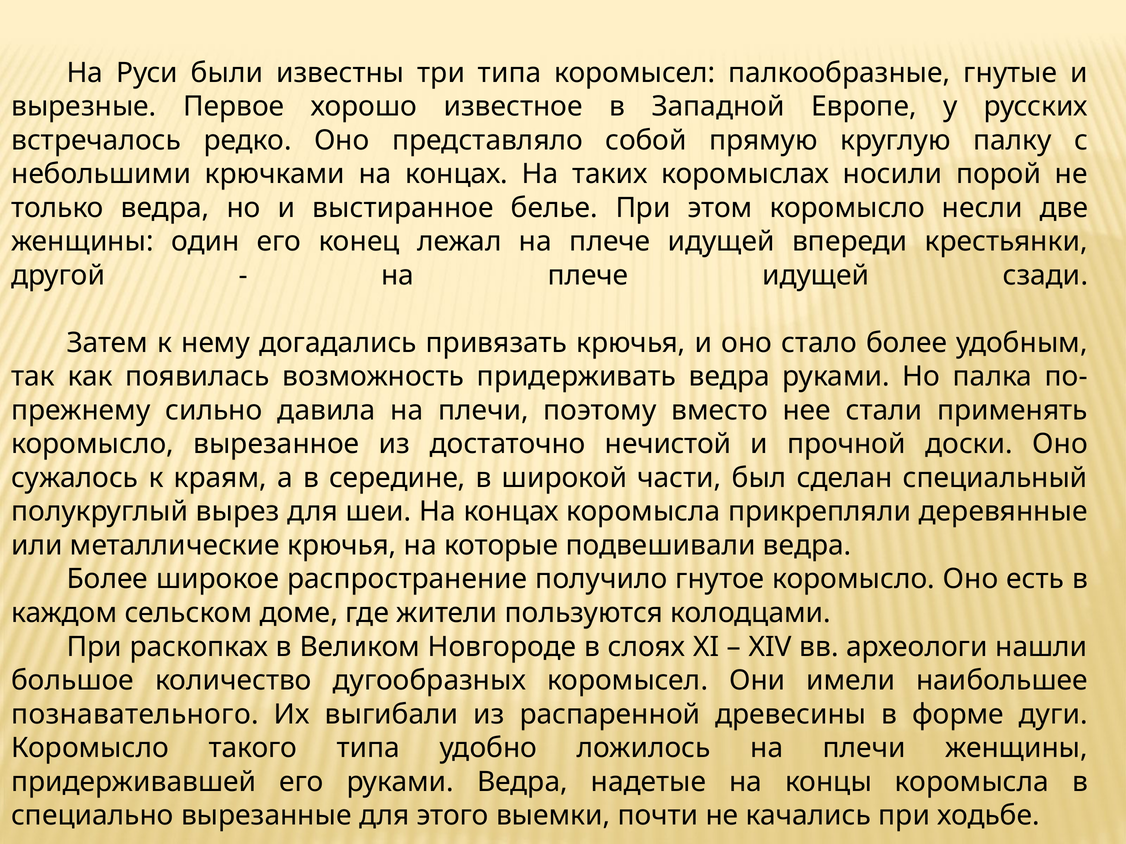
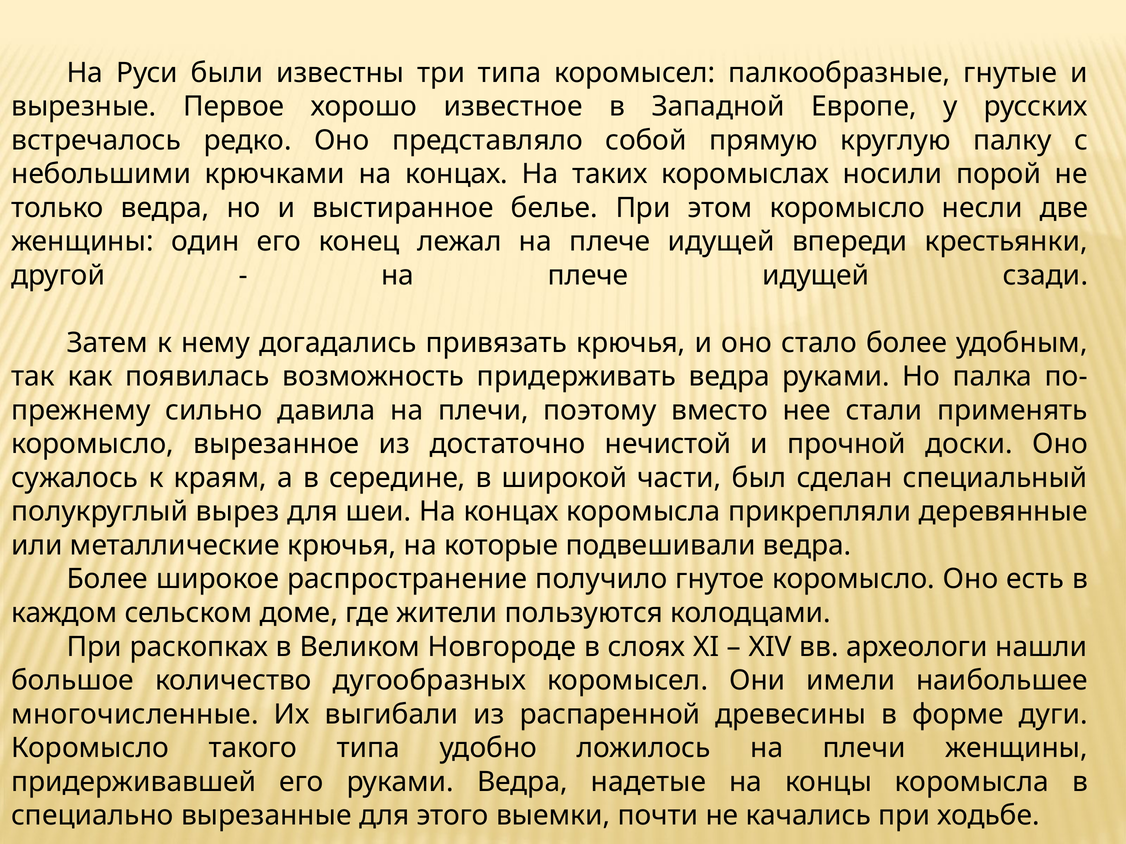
познавательного: познавательного -> многочисленные (135, 715)
